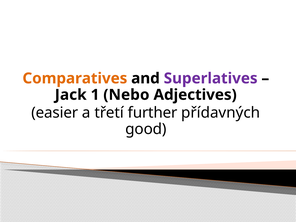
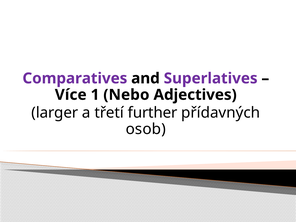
Comparatives colour: orange -> purple (75, 78)
Jack: Jack -> Více (71, 95)
easier: easier -> larger (55, 113)
good: good -> osob (146, 129)
